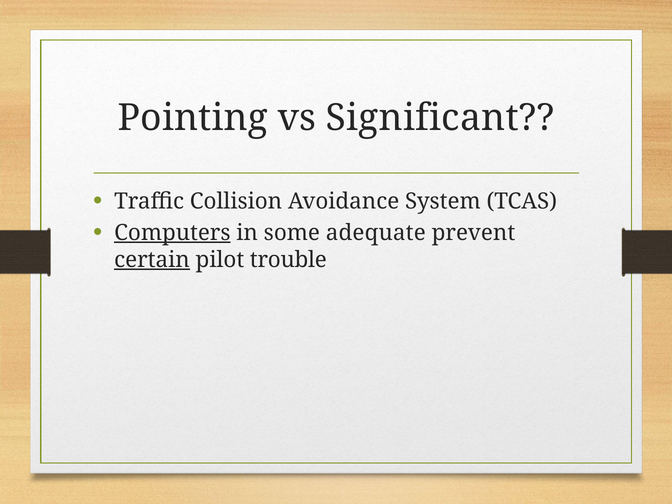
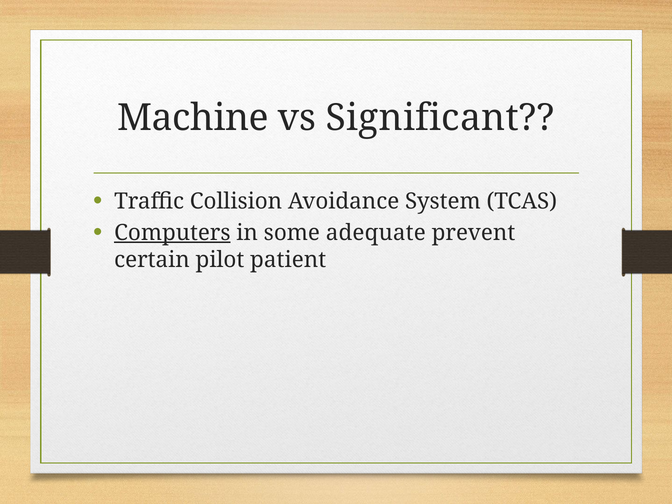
Pointing: Pointing -> Machine (193, 118)
certain underline: present -> none (152, 260)
trouble: trouble -> patient (288, 260)
